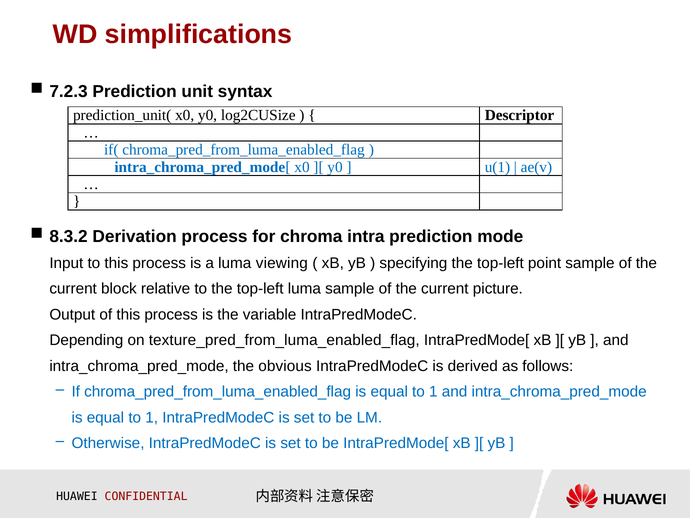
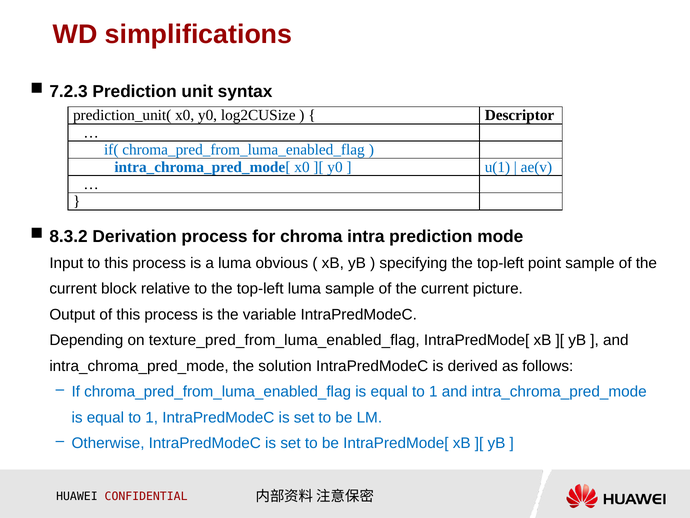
viewing: viewing -> obvious (282, 263)
obvious: obvious -> solution (285, 366)
